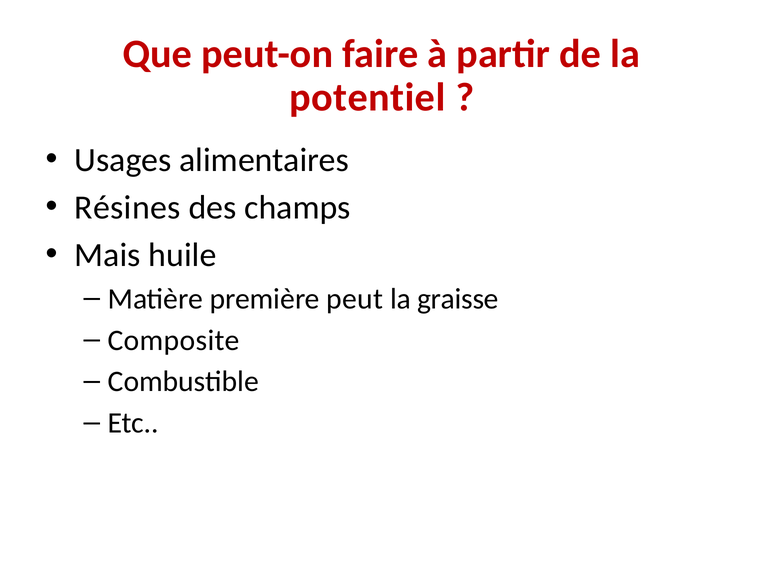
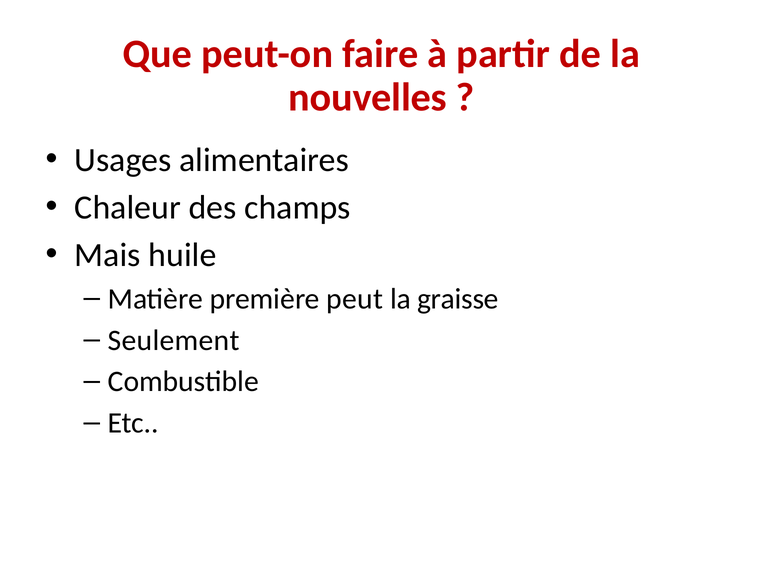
potentiel: potentiel -> nouvelles (368, 98)
Résines: Résines -> Chaleur (128, 208)
Composite: Composite -> Seulement (174, 340)
